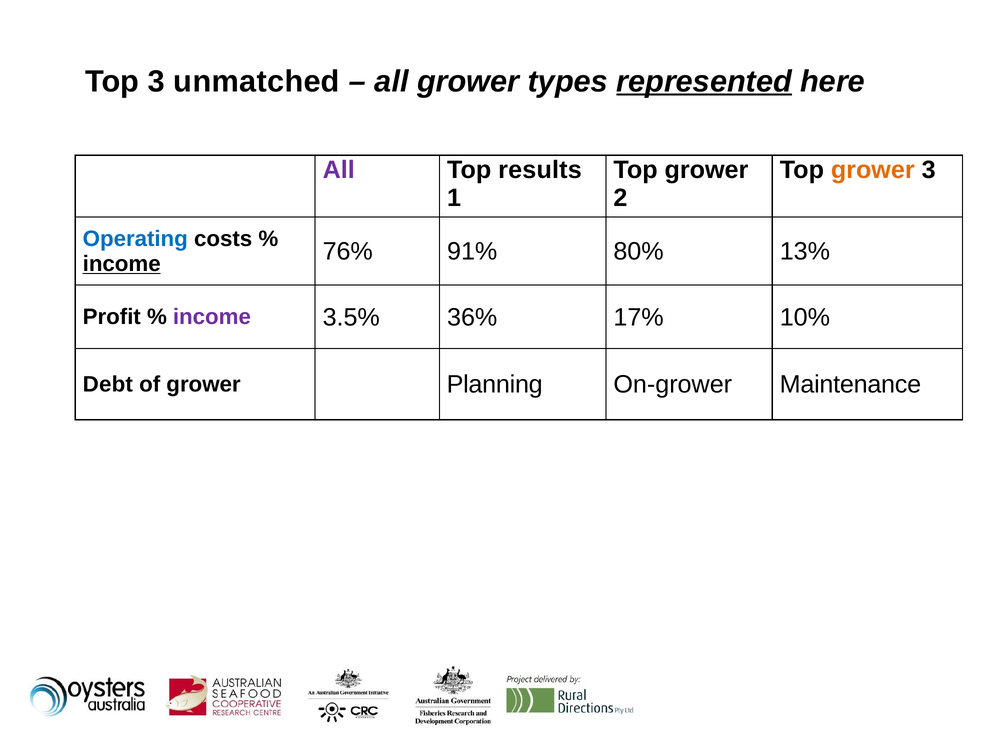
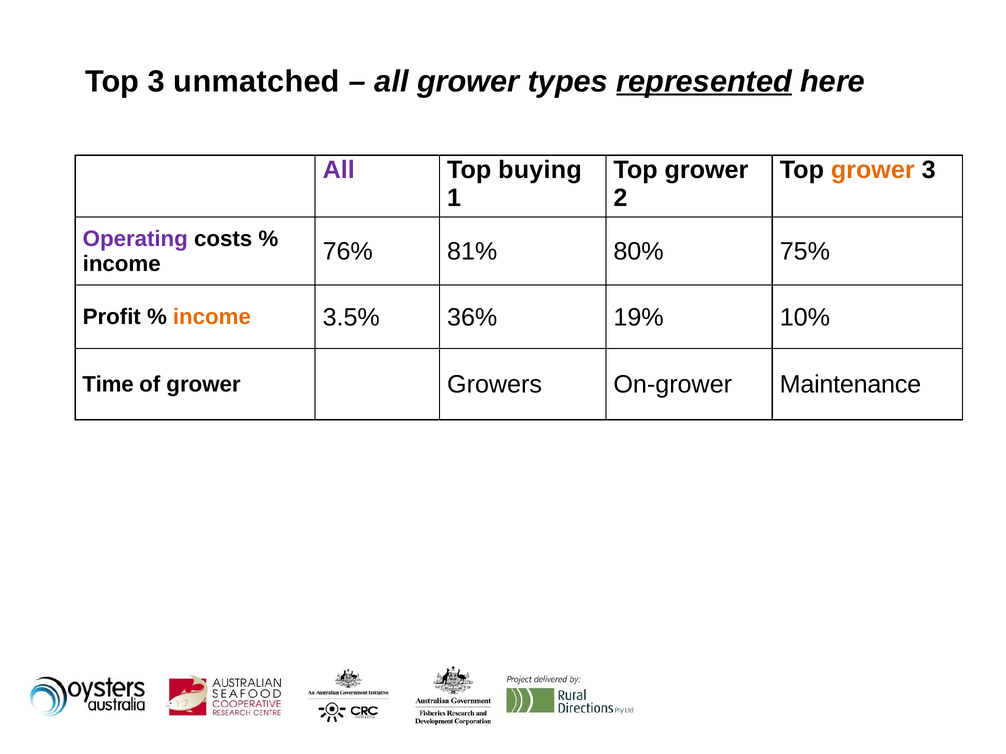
results: results -> buying (540, 170)
Operating colour: blue -> purple (135, 239)
income underline: present -> none (122, 264)
91%: 91% -> 81% (472, 252)
13%: 13% -> 75% (805, 252)
income colour: purple -> orange (212, 317)
17%: 17% -> 19% (639, 317)
Debt: Debt -> Time (108, 385)
Planning: Planning -> Growers (495, 385)
